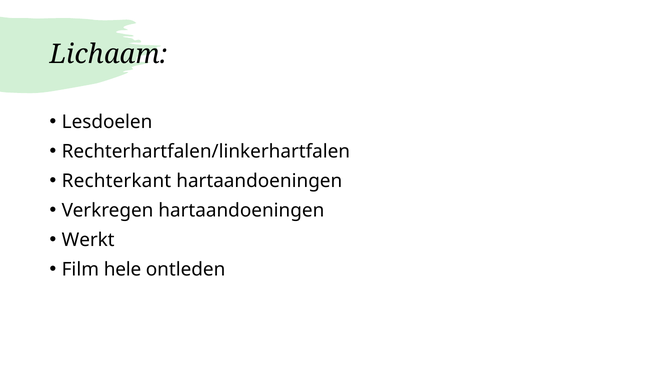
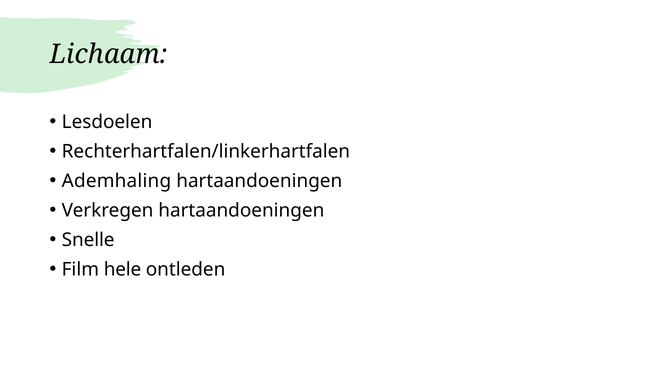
Rechterkant: Rechterkant -> Ademhaling (116, 181)
Werkt: Werkt -> Snelle (88, 241)
